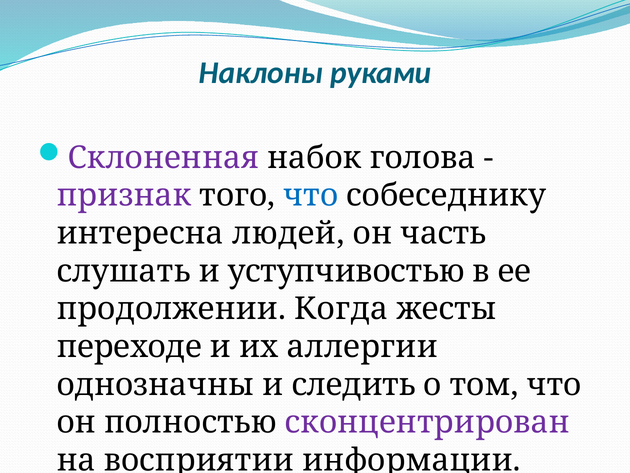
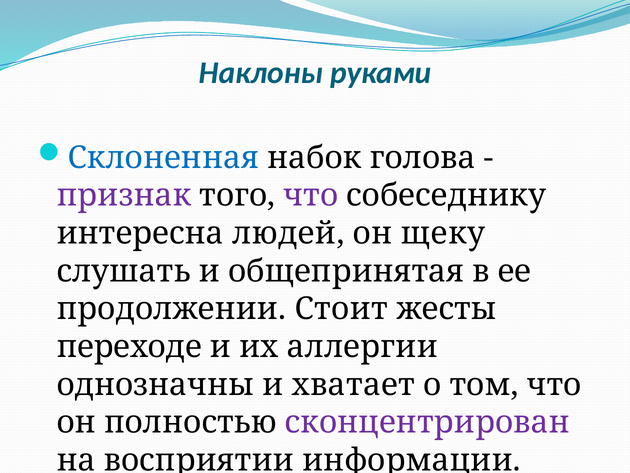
Склоненная colour: purple -> blue (163, 158)
что colour: blue -> purple (311, 195)
часть: часть -> щеку (443, 233)
уступчивостью: уступчивостью -> общепринятая (346, 271)
Когда: Когда -> Стоит (341, 309)
следить: следить -> хватает (353, 384)
